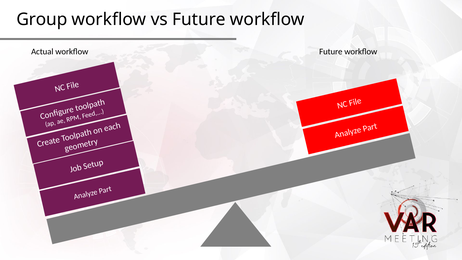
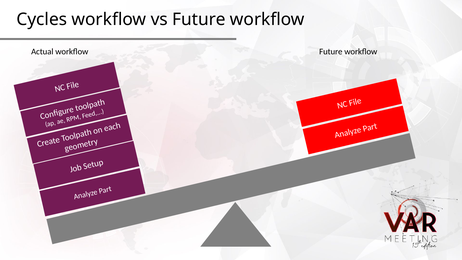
Group: Group -> Cycles (42, 19)
